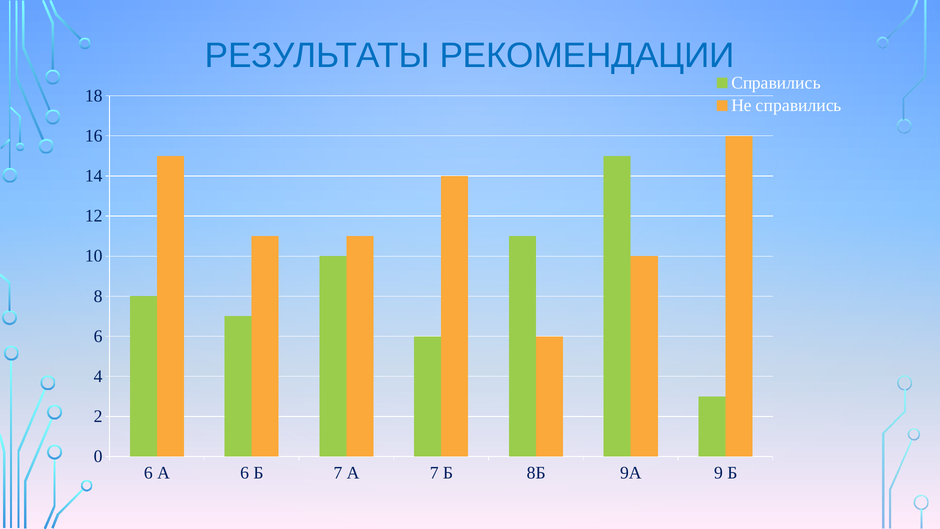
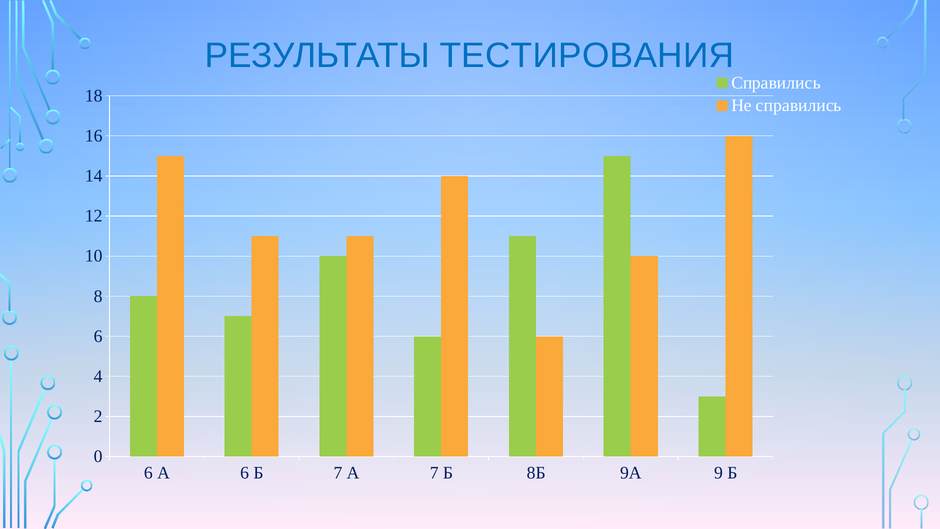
РЕКОМЕНДАЦИИ: РЕКОМЕНДАЦИИ -> ТЕСТИРОВАНИЯ (587, 55)
